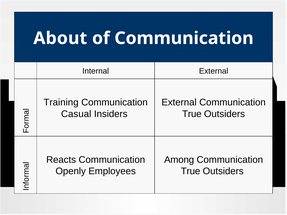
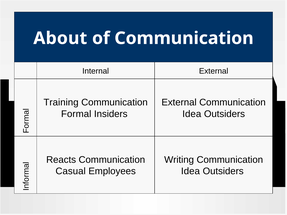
Casual: Casual -> Formal (76, 114)
True: True -> Idea (192, 114)
Among: Among -> Writing (179, 160)
Openly: Openly -> Casual (71, 171)
True: True -> Idea (190, 171)
